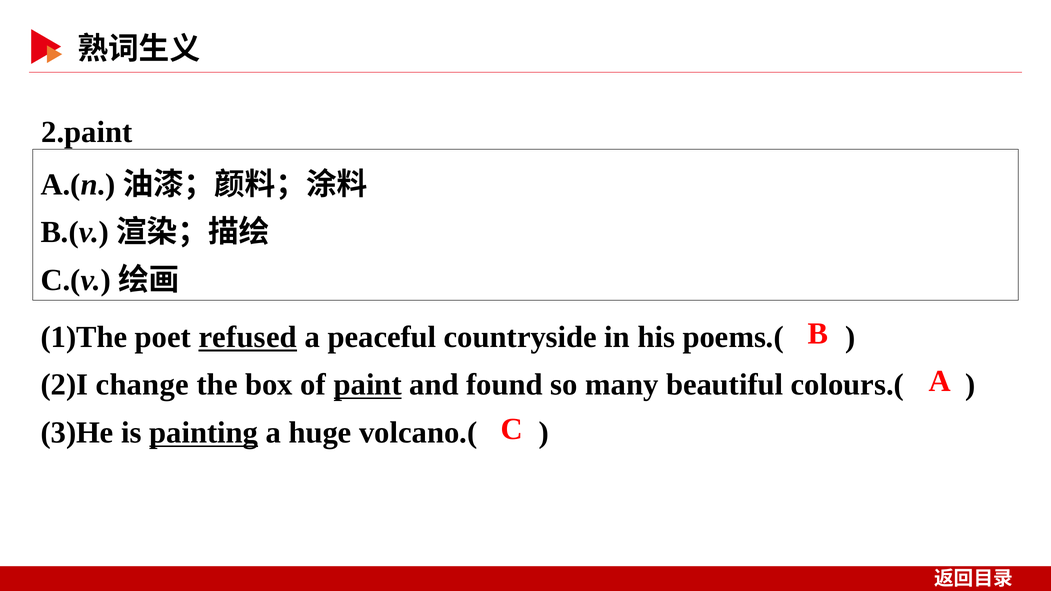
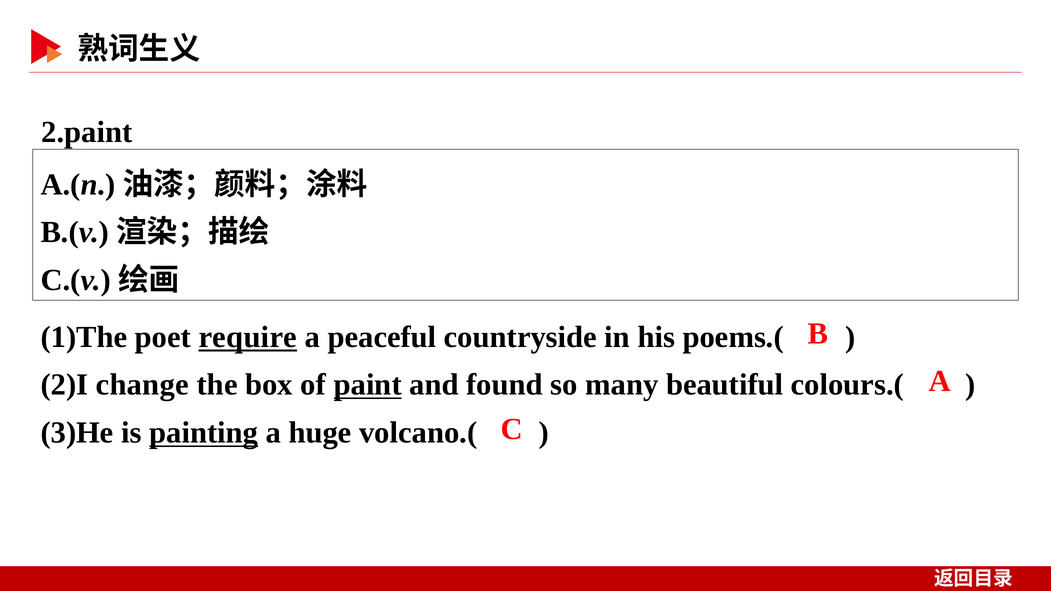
refused: refused -> require (248, 337)
